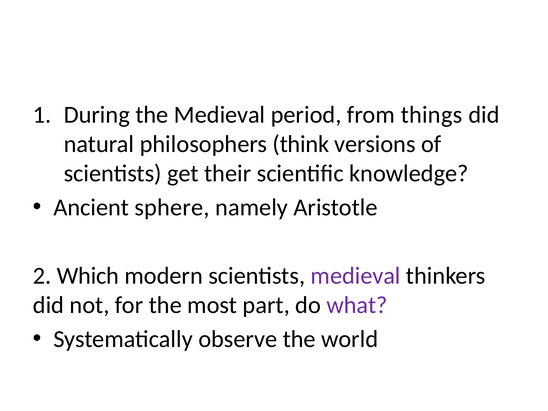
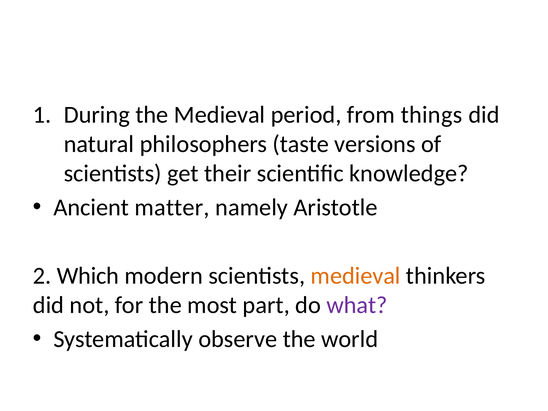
think: think -> taste (301, 144)
sphere: sphere -> matter (172, 208)
medieval colour: purple -> orange (356, 276)
